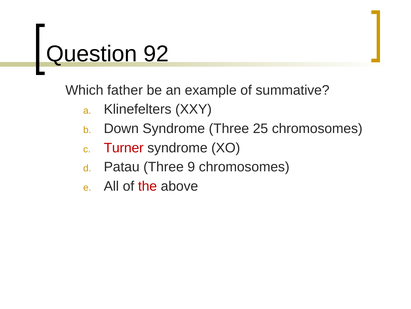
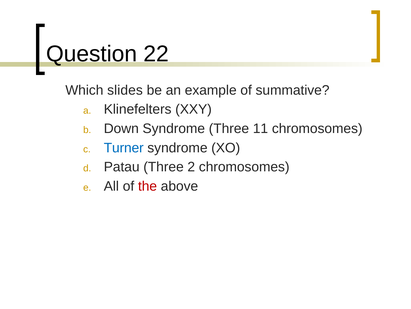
92: 92 -> 22 (156, 54)
father: father -> slides (125, 90)
25: 25 -> 11 (261, 128)
Turner colour: red -> blue (124, 148)
9: 9 -> 2 (191, 167)
